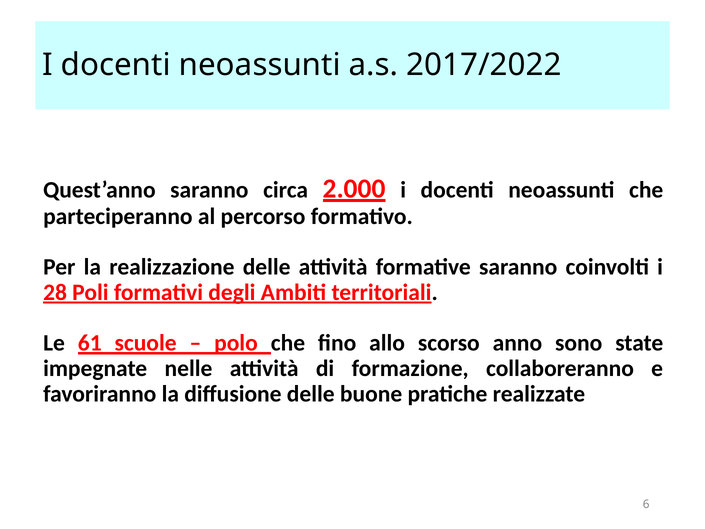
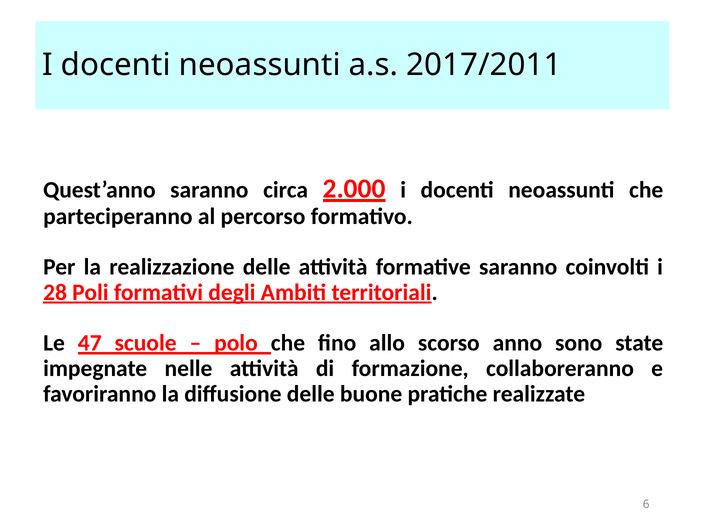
2017/2022: 2017/2022 -> 2017/2011 (484, 65)
61: 61 -> 47 (90, 343)
